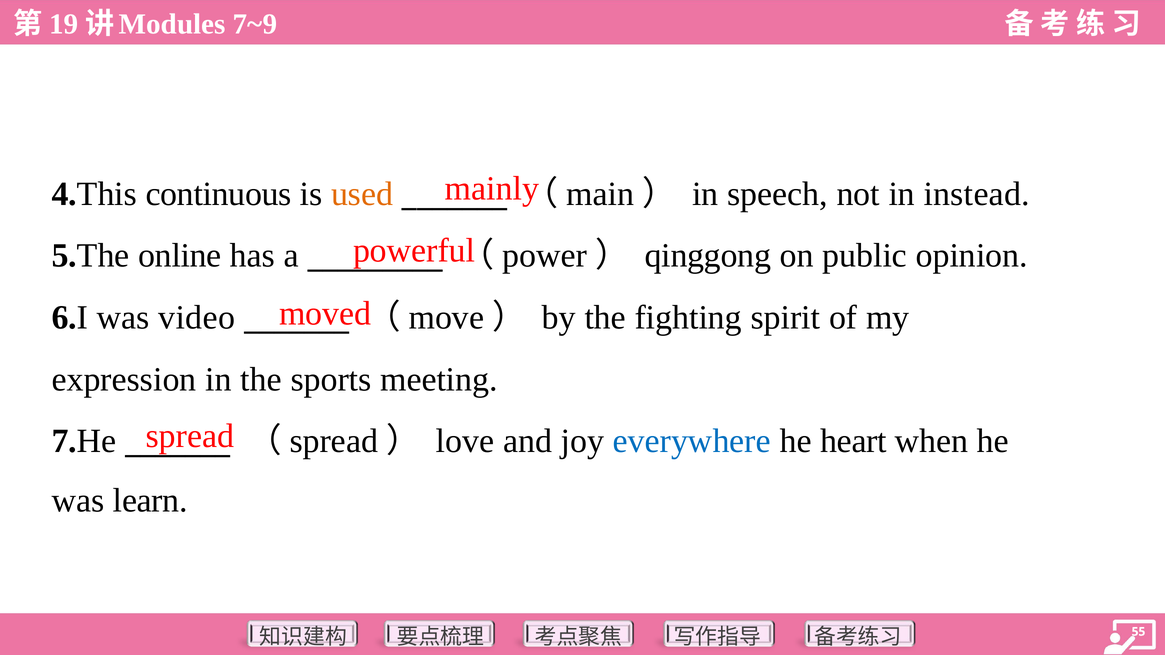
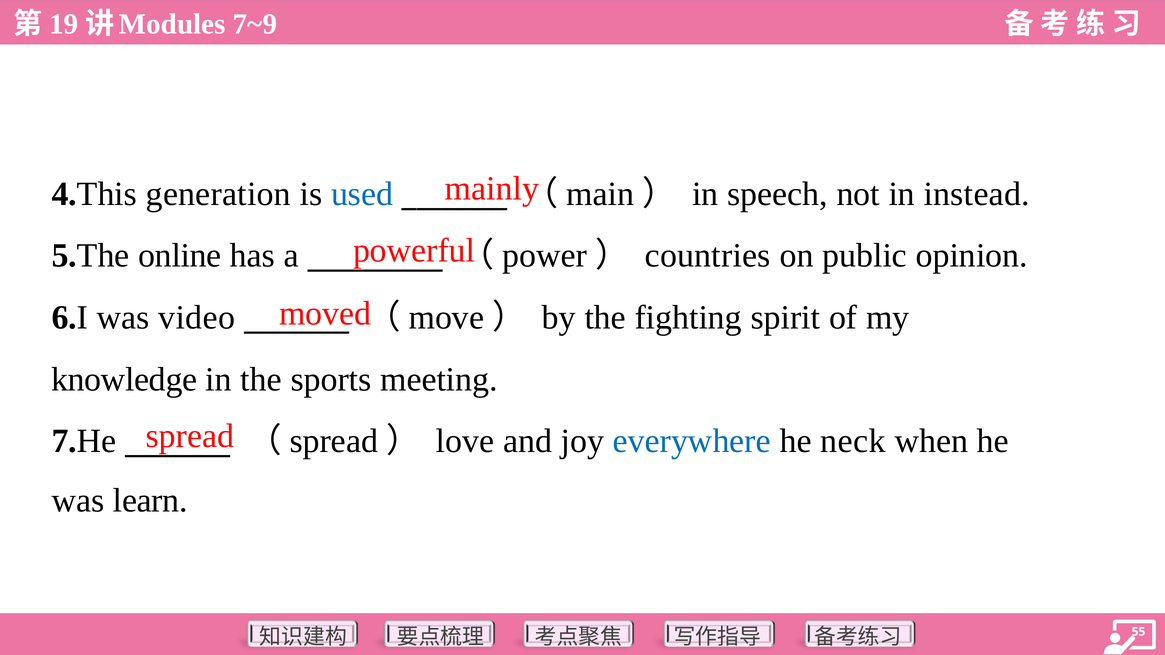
continuous: continuous -> generation (218, 194)
used colour: orange -> blue (362, 194)
qinggong: qinggong -> countries (708, 256)
expression: expression -> knowledge (124, 380)
heart: heart -> neck (853, 441)
